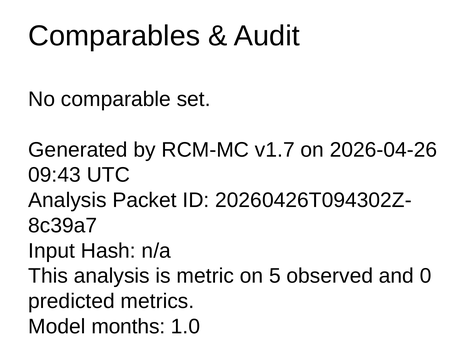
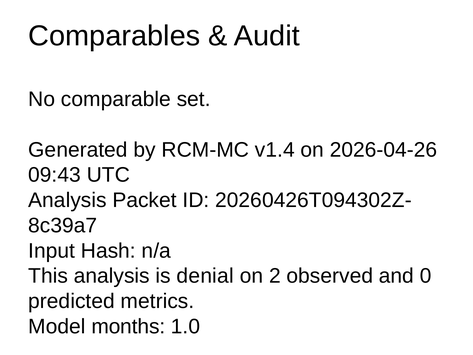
v1.7: v1.7 -> v1.4 (275, 150)
metric: metric -> denial (205, 276)
5: 5 -> 2 (275, 276)
